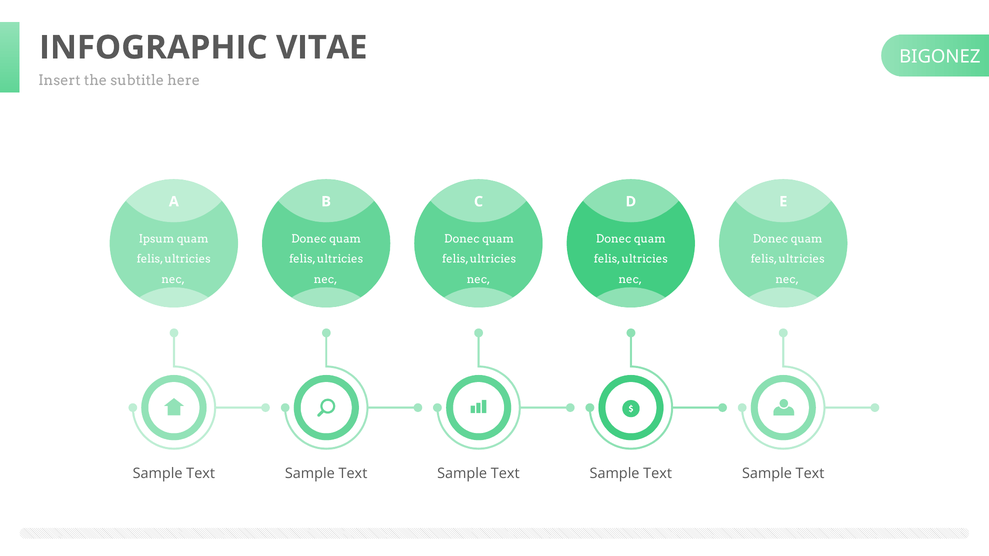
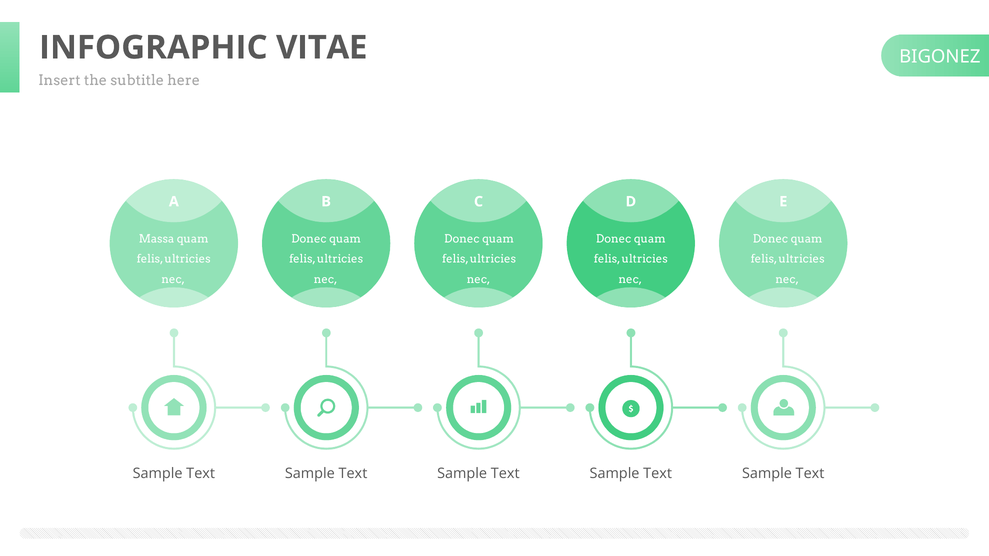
Ipsum: Ipsum -> Massa (157, 239)
